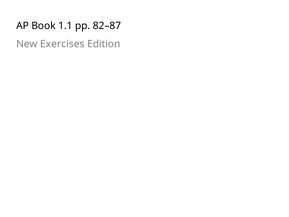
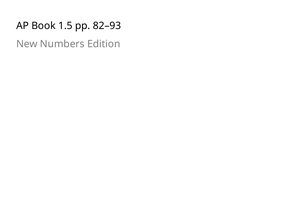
1.1: 1.1 -> 1.5 (65, 26)
82–87: 82–87 -> 82–93 (107, 26)
Exercises: Exercises -> Numbers (62, 44)
